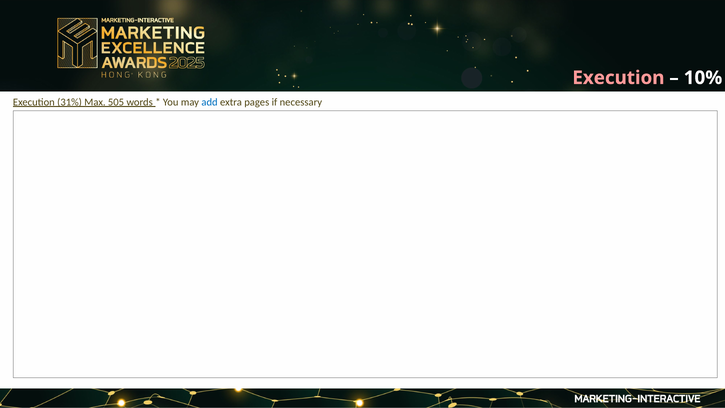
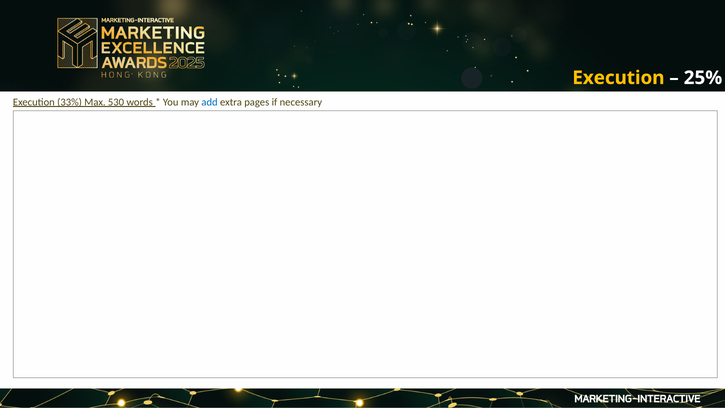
Execution colour: pink -> yellow (618, 78)
10%: 10% -> 25% (703, 78)
31%: 31% -> 33% (70, 102)
505: 505 -> 530 (116, 102)
